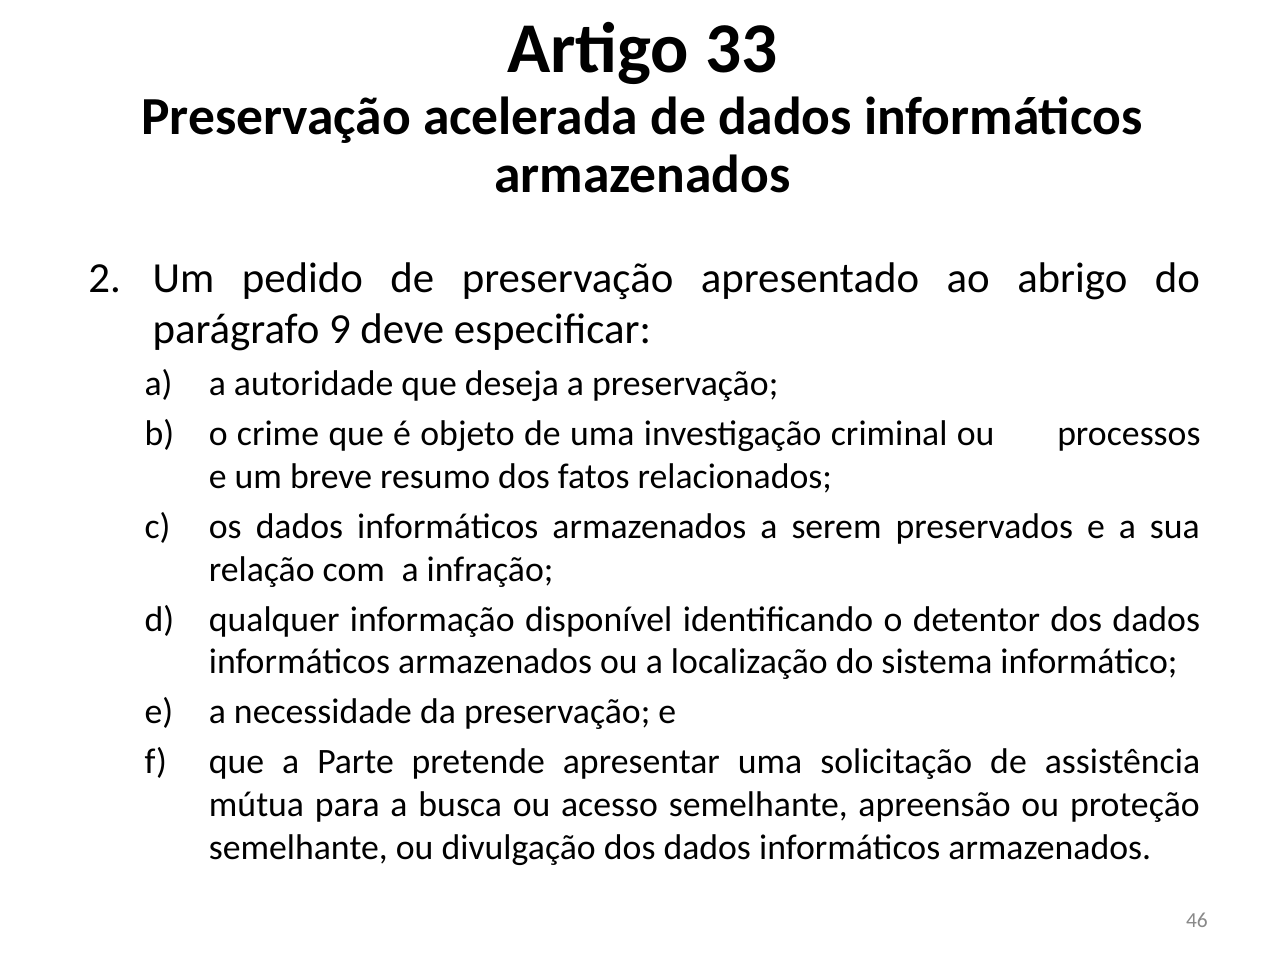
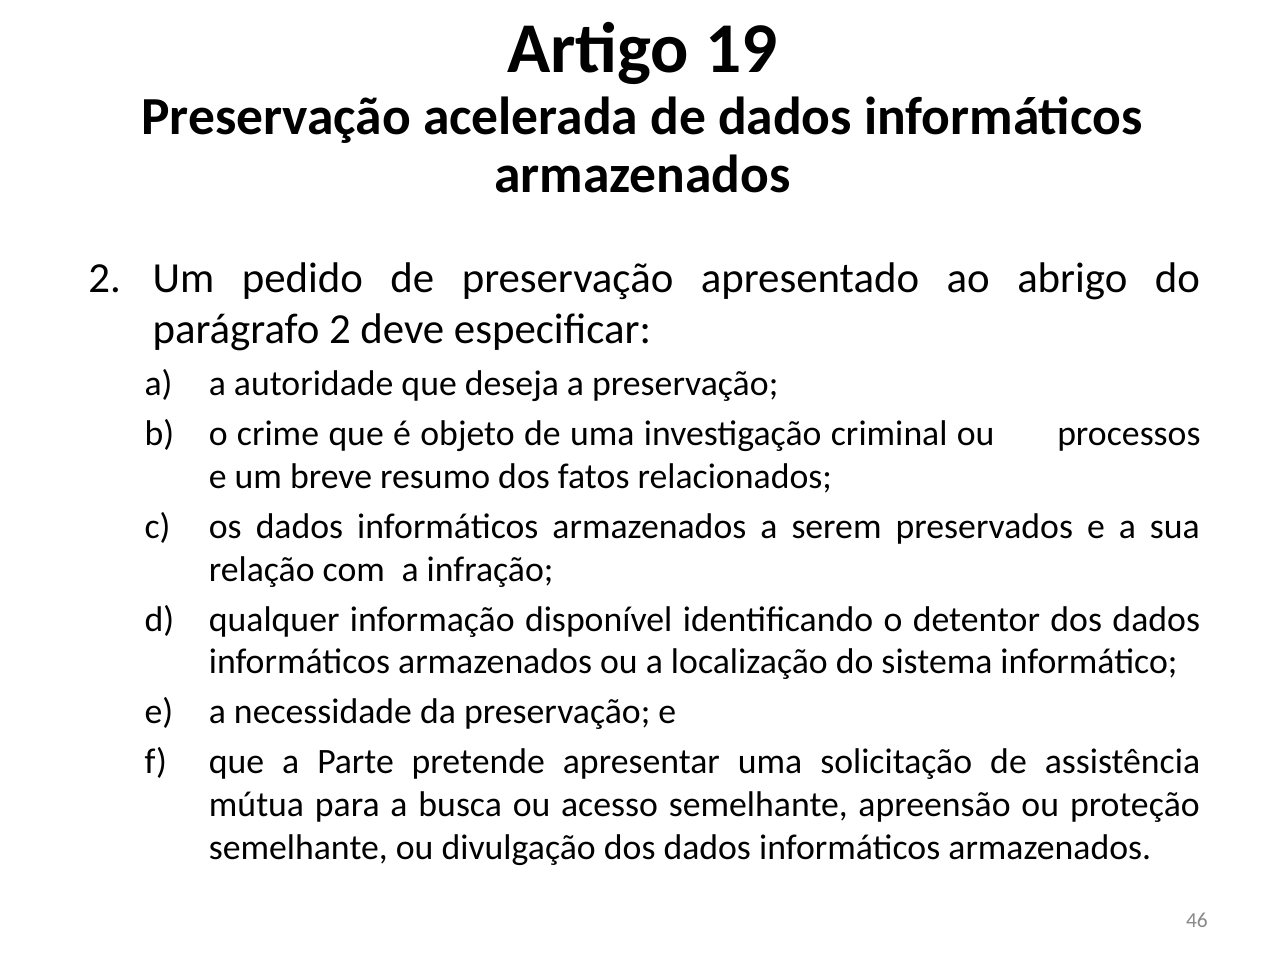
33: 33 -> 19 (741, 49)
parágrafo 9: 9 -> 2 (340, 330)
